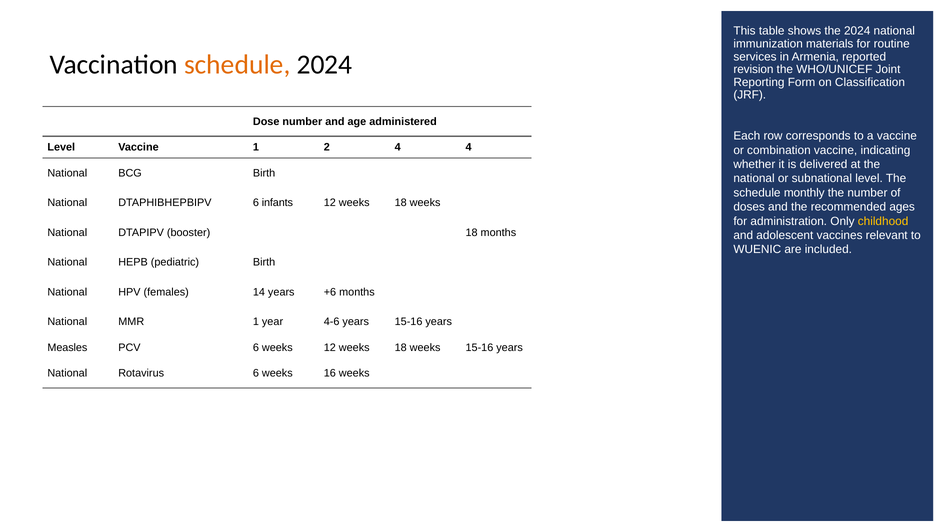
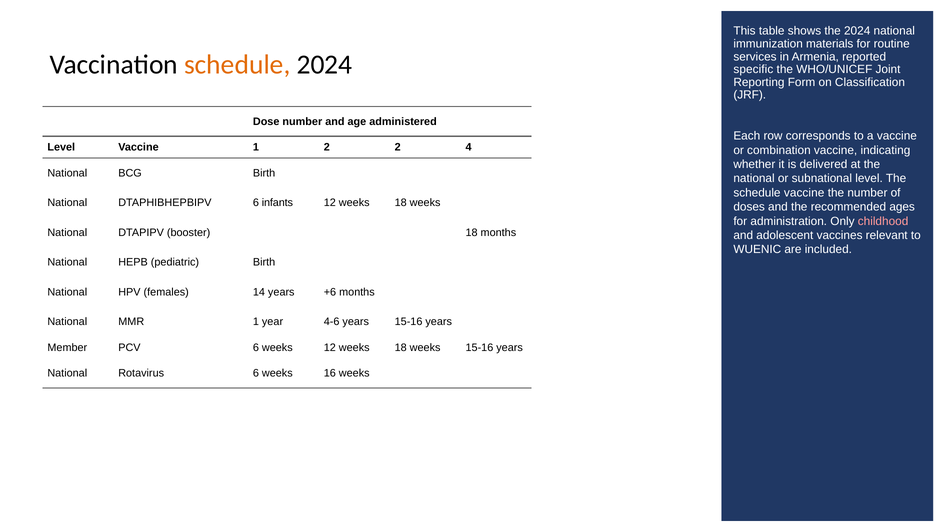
revision: revision -> specific (753, 69)
2 4: 4 -> 2 (398, 147)
schedule monthly: monthly -> vaccine (804, 193)
childhood colour: yellow -> pink (883, 221)
Measles: Measles -> Member (67, 347)
